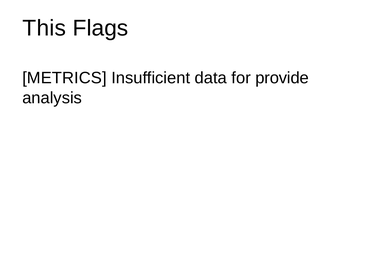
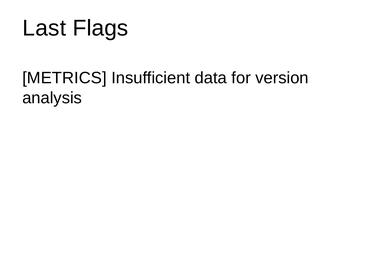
This: This -> Last (44, 28)
provide: provide -> version (282, 78)
